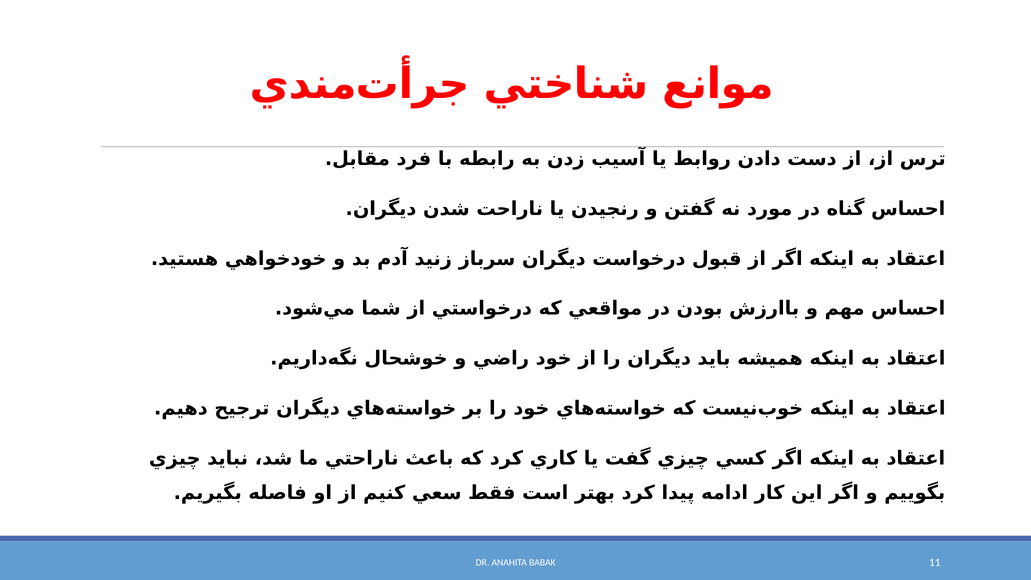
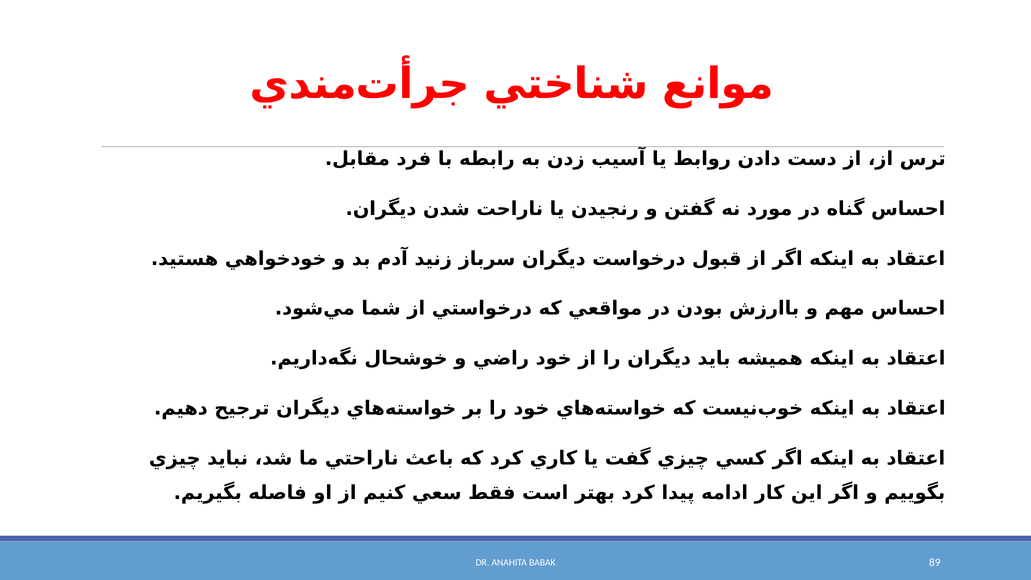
11: 11 -> 89 (935, 562)
